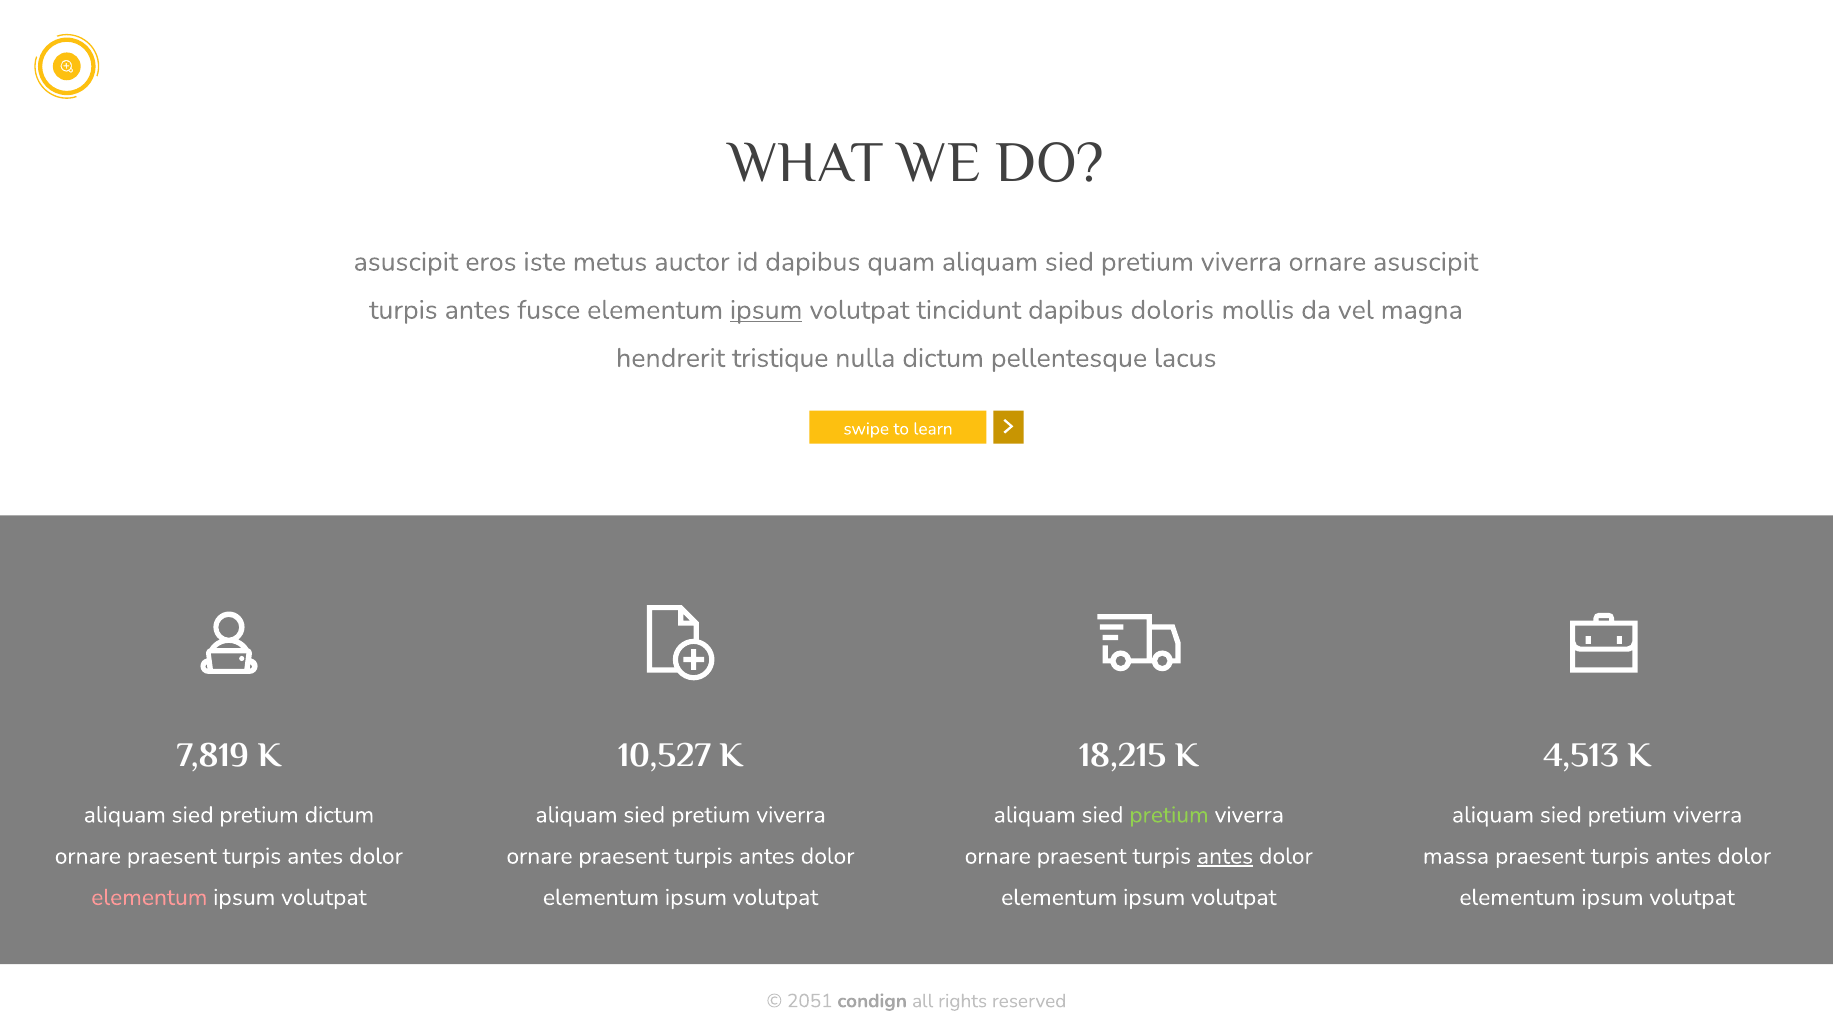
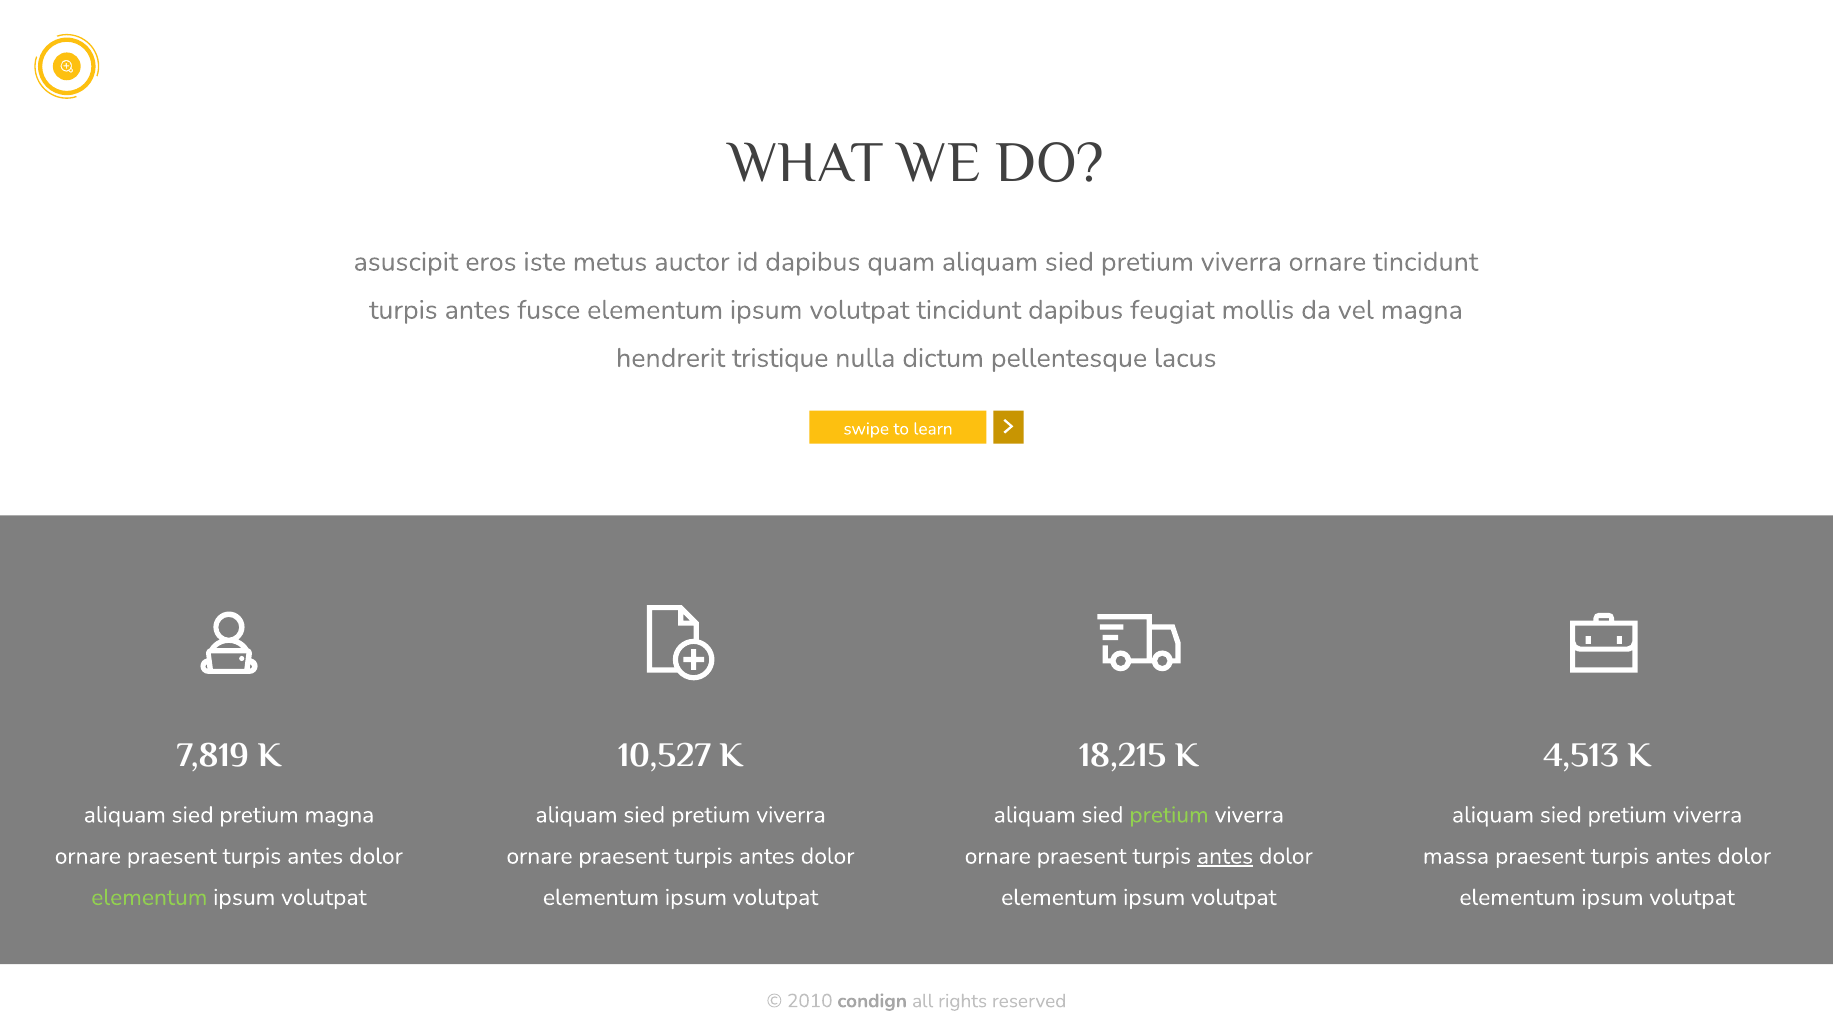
ornare asuscipit: asuscipit -> tincidunt (1426, 262)
ipsum underline: present -> none (766, 310)
doloris: doloris -> feugiat (1172, 310)
pretium dictum: dictum -> magna (339, 815)
elementum colour: pink -> light green (149, 897)
2051: 2051 -> 2010 (810, 1001)
